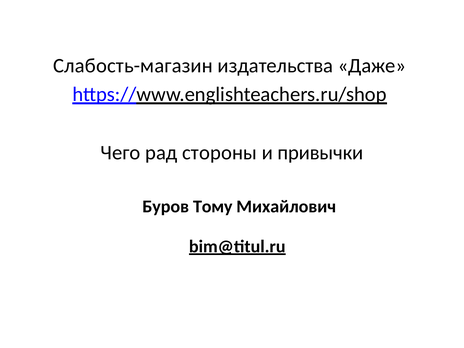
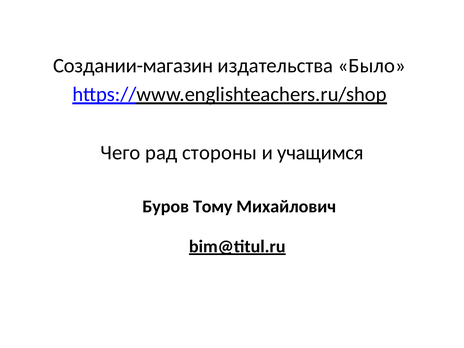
Слабость-магазин: Слабость-магазин -> Создании-магазин (133, 66)
Даже: Даже -> Было (372, 66)
привычки: привычки -> учащимся (320, 153)
